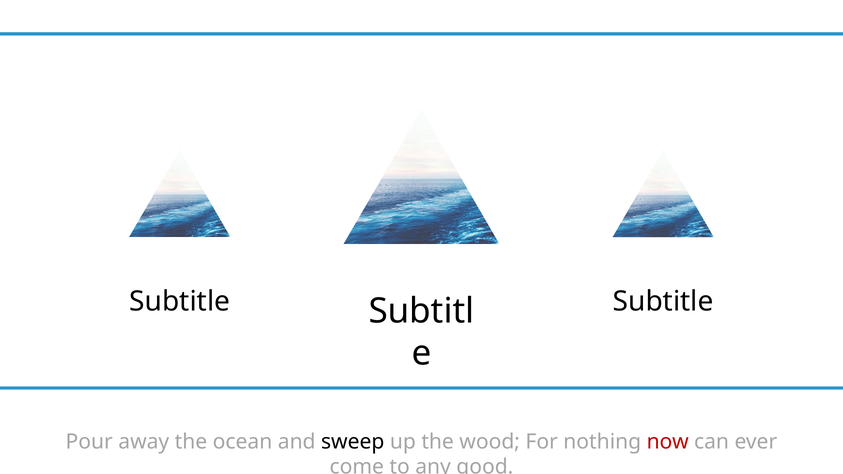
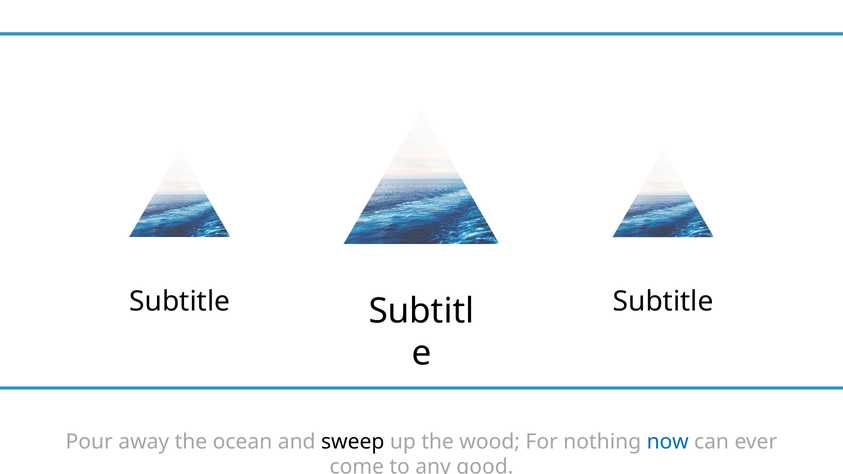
now colour: red -> blue (668, 442)
